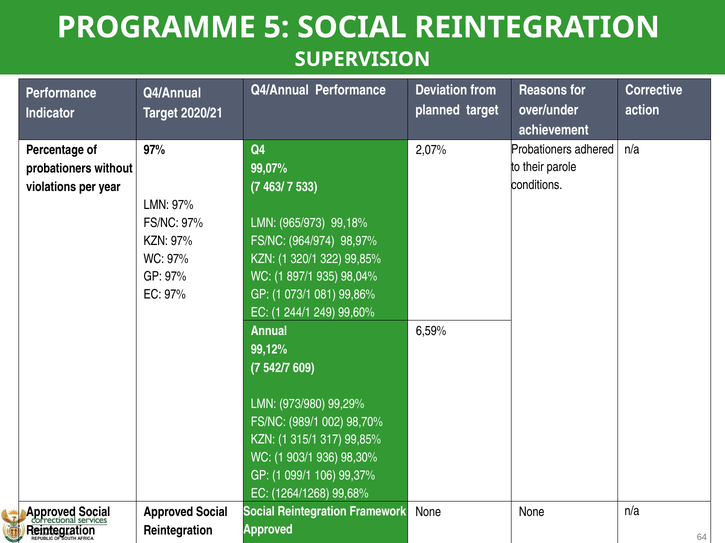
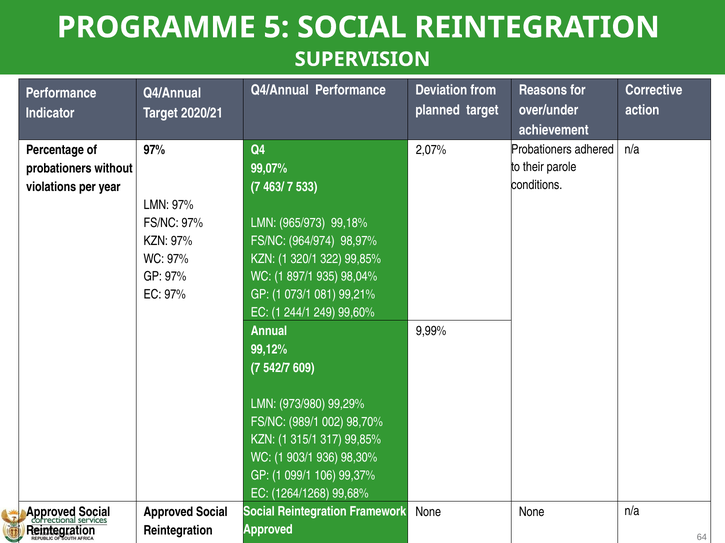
99,86%: 99,86% -> 99,21% (357, 295)
6,59%: 6,59% -> 9,99% (431, 331)
